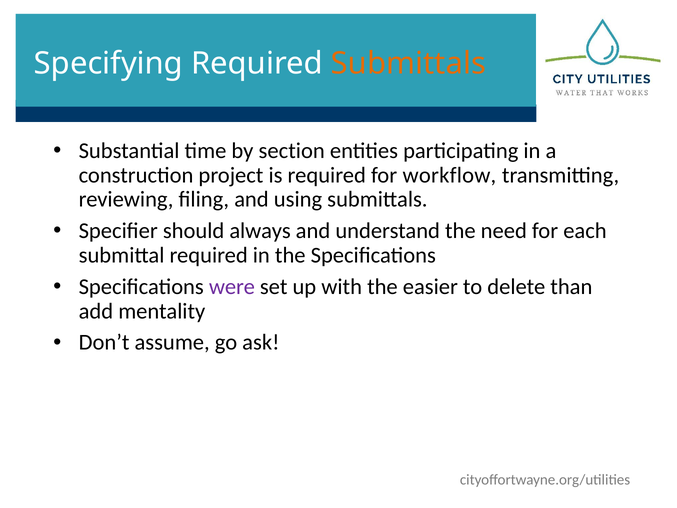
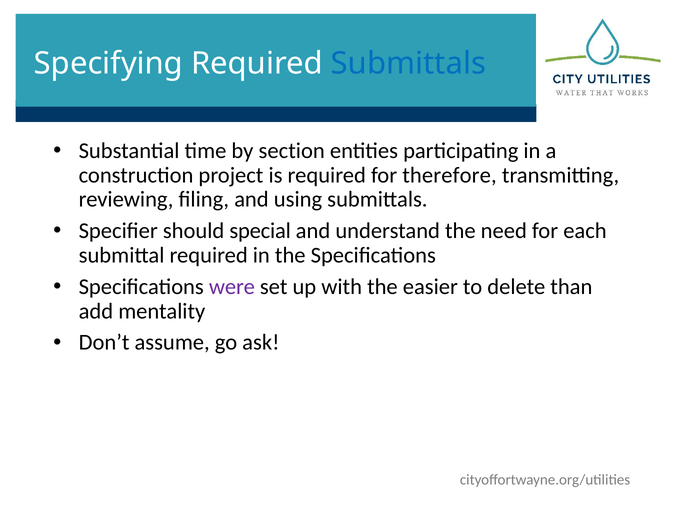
Submittals colour: orange -> blue (408, 64)
workflow: workflow -> therefore (449, 175)
always: always -> special (260, 231)
